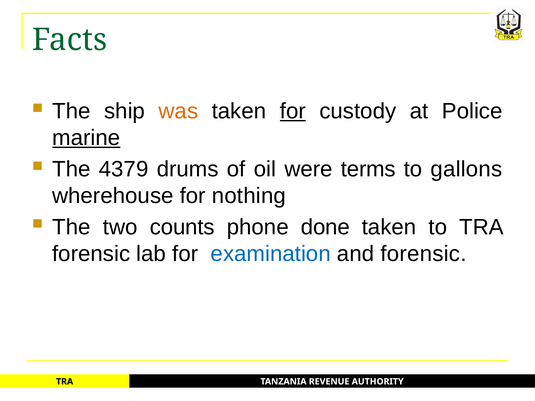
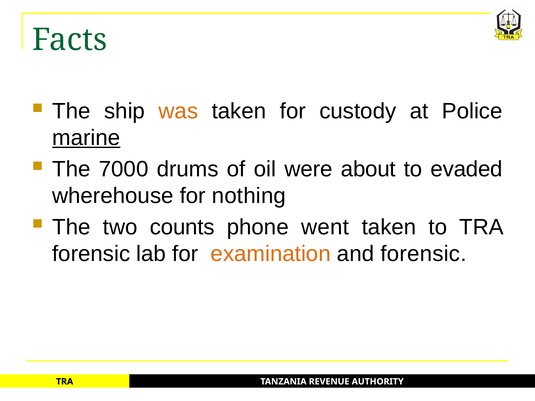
for underline: present -> none (293, 111)
4379: 4379 -> 7000 (124, 169)
terms: terms -> about (368, 169)
gallons: gallons -> evaded (467, 169)
done: done -> went (325, 227)
examination colour: blue -> orange (271, 254)
